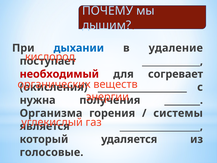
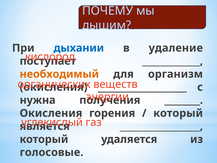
необходимый colour: red -> orange (59, 74)
согревает: согревает -> организм (175, 74)
Организма: Организма -> Окисления (51, 113)
системы: системы -> который (178, 113)
